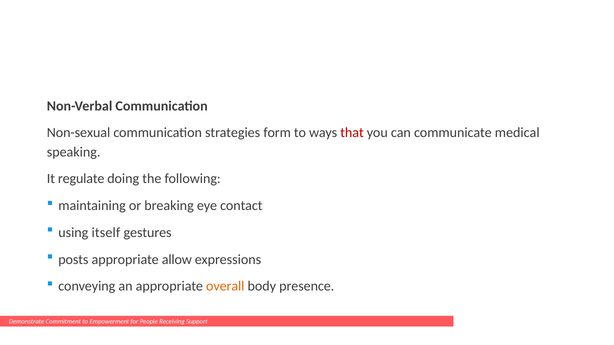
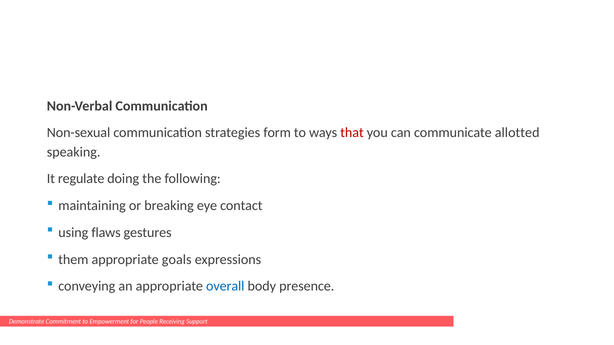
medical: medical -> allotted (517, 133)
itself: itself -> flaws (106, 233)
posts: posts -> them (73, 260)
allow: allow -> goals (177, 260)
overall colour: orange -> blue (225, 287)
